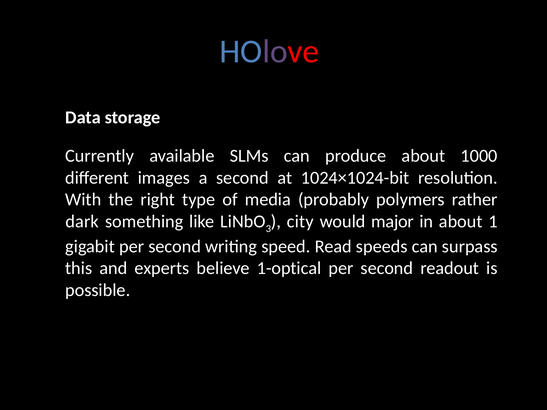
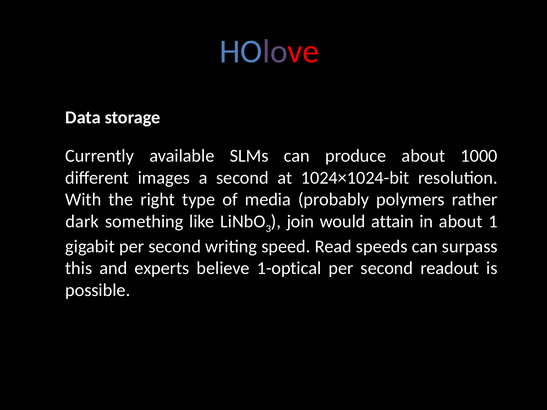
city: city -> join (300, 222)
major: major -> attain (393, 222)
